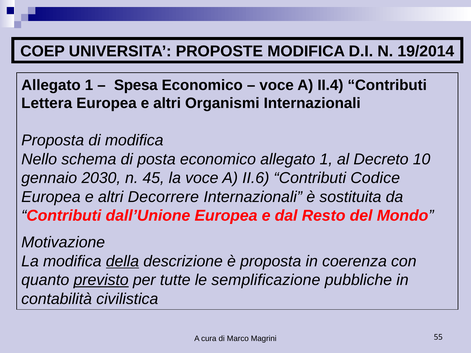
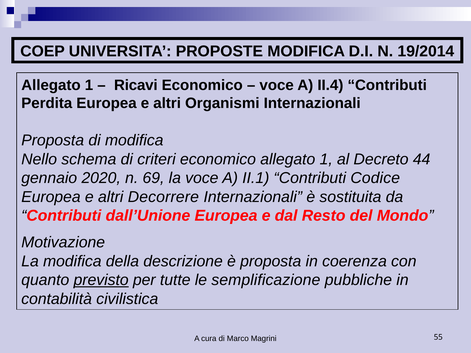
Spesa: Spesa -> Ricavi (136, 85)
Lettera: Lettera -> Perdita (47, 103)
posta: posta -> criteri (156, 159)
10: 10 -> 44 (422, 159)
2030: 2030 -> 2020 (101, 178)
45: 45 -> 69 (153, 178)
II.6: II.6 -> II.1 (256, 178)
della underline: present -> none (122, 261)
